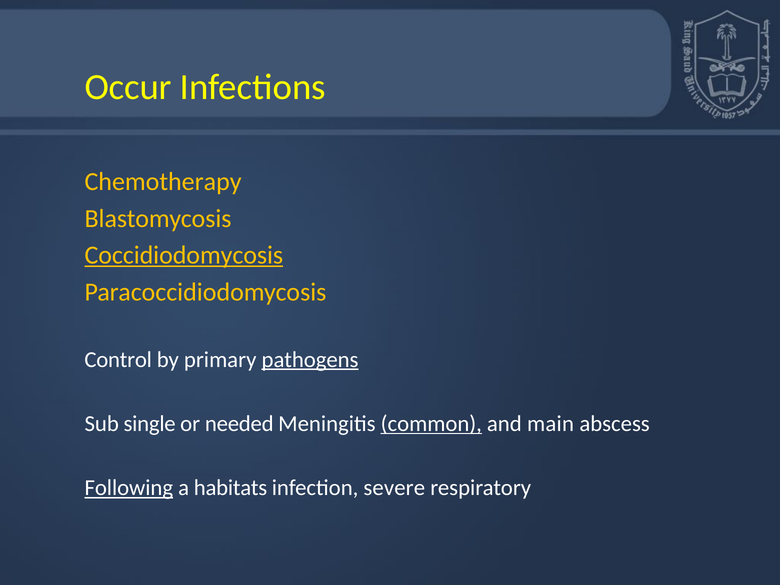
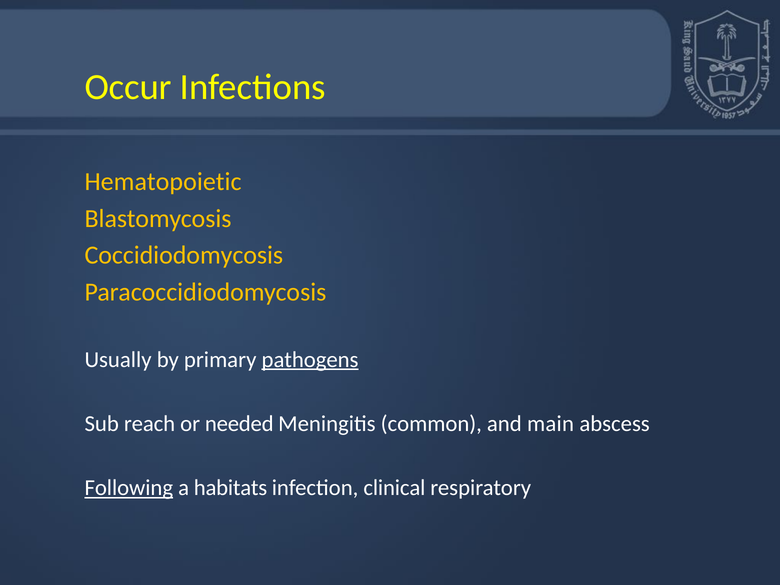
Chemotherapy: Chemotherapy -> Hematopoietic (163, 182)
Coccidiodomycosis underline: present -> none (184, 255)
Control: Control -> Usually (118, 360)
single: single -> reach (150, 424)
common underline: present -> none (431, 424)
severe: severe -> clinical (394, 488)
